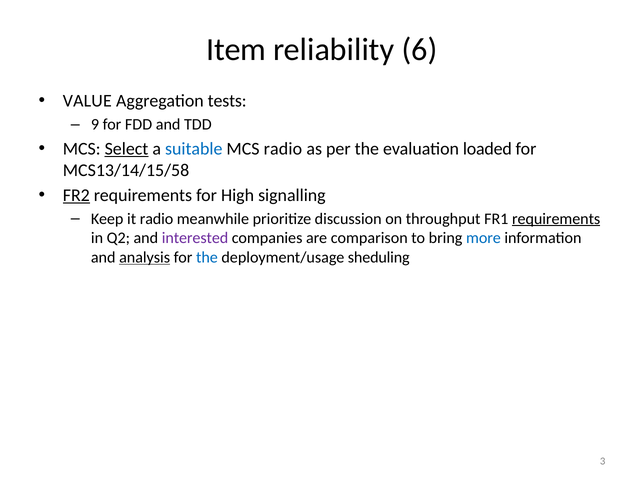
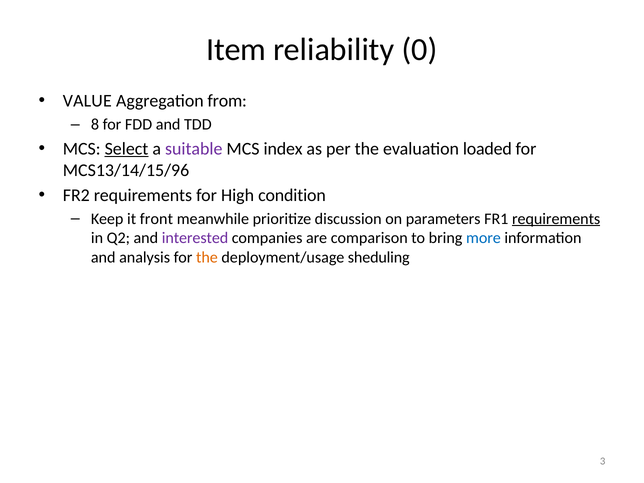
6: 6 -> 0 (419, 49)
tests: tests -> from (227, 101)
9: 9 -> 8 (95, 125)
suitable colour: blue -> purple (194, 149)
MCS radio: radio -> index (283, 149)
MCS13/14/15/58: MCS13/14/15/58 -> MCS13/14/15/96 (126, 170)
FR2 underline: present -> none (76, 195)
signalling: signalling -> condition (292, 195)
it radio: radio -> front (156, 219)
throughput: throughput -> parameters (443, 219)
analysis underline: present -> none (145, 257)
the colour: blue -> orange (207, 257)
